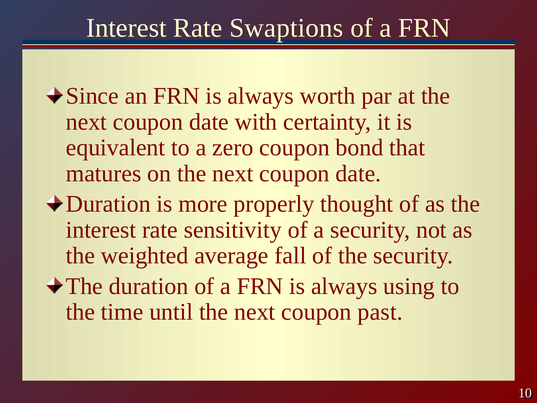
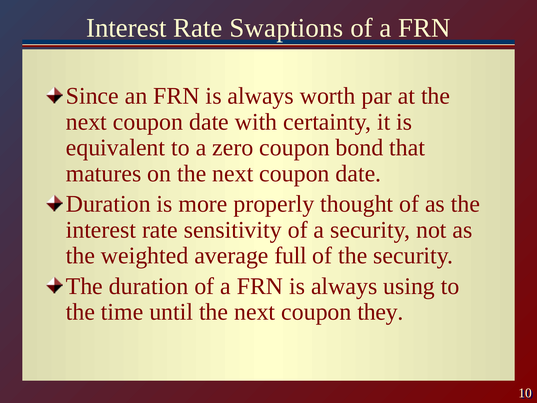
fall: fall -> full (291, 256)
past: past -> they (380, 312)
